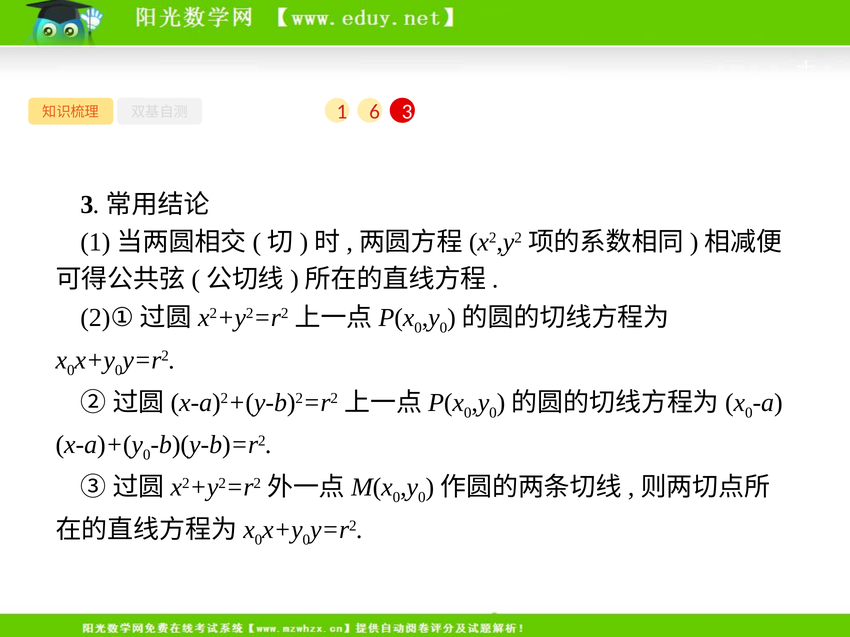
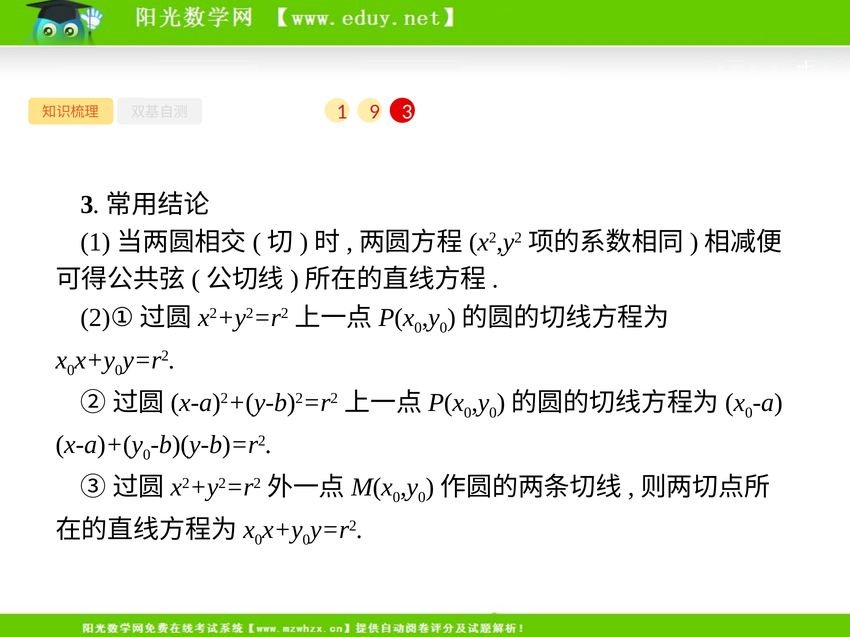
6: 6 -> 9 (375, 112)
